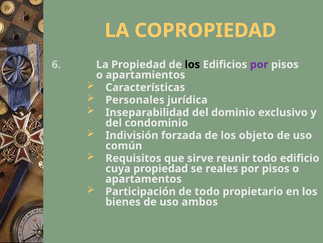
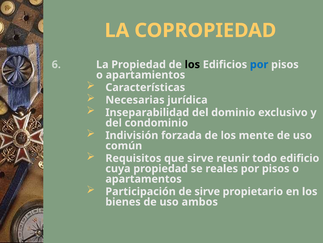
por colour: purple -> blue (259, 64)
Personales: Personales -> Necesarias (135, 100)
objeto: objeto -> mente (256, 135)
de todo: todo -> sirve (207, 191)
